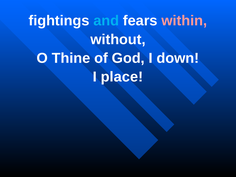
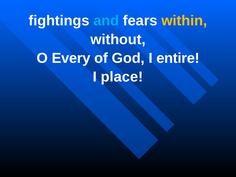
within colour: pink -> yellow (184, 21)
Thine: Thine -> Every (71, 58)
down: down -> entire (178, 58)
